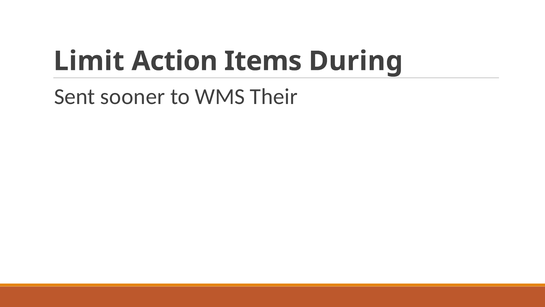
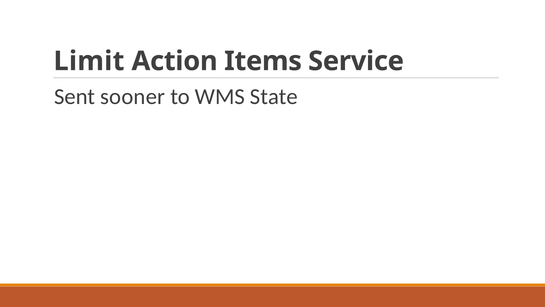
During: During -> Service (356, 61)
Their: Their -> State (274, 97)
